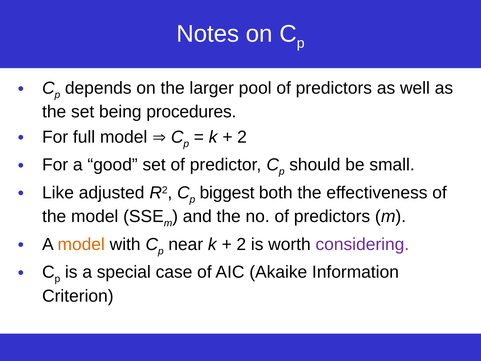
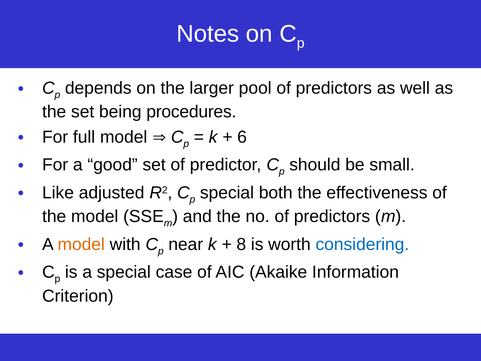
2: 2 -> 6 (242, 137)
biggest: biggest -> special (227, 193)
2: 2 -> 8 (241, 244)
considering colour: purple -> blue (362, 244)
